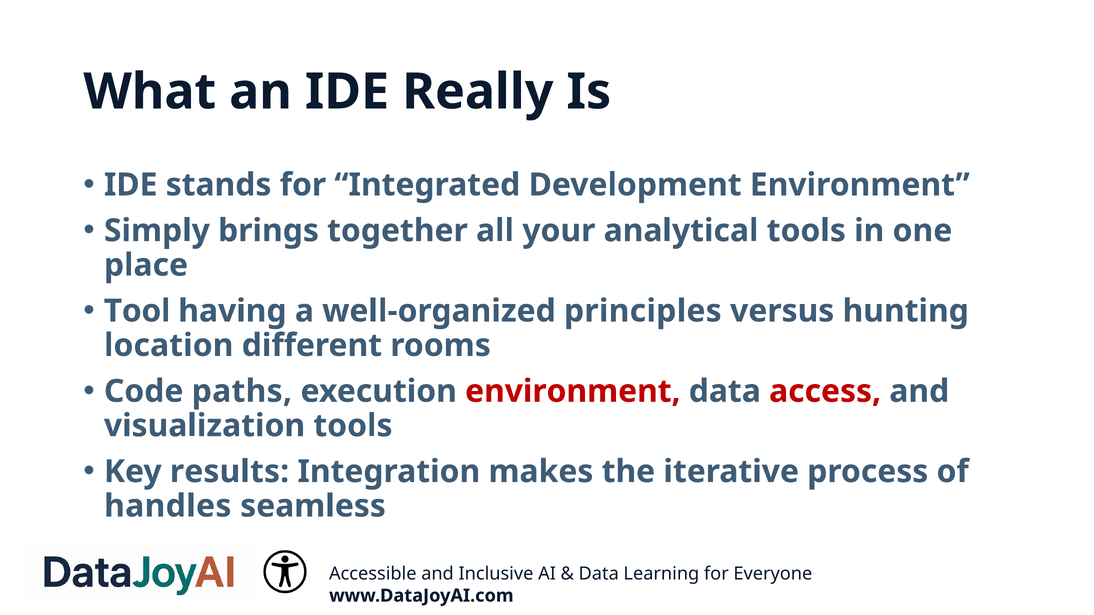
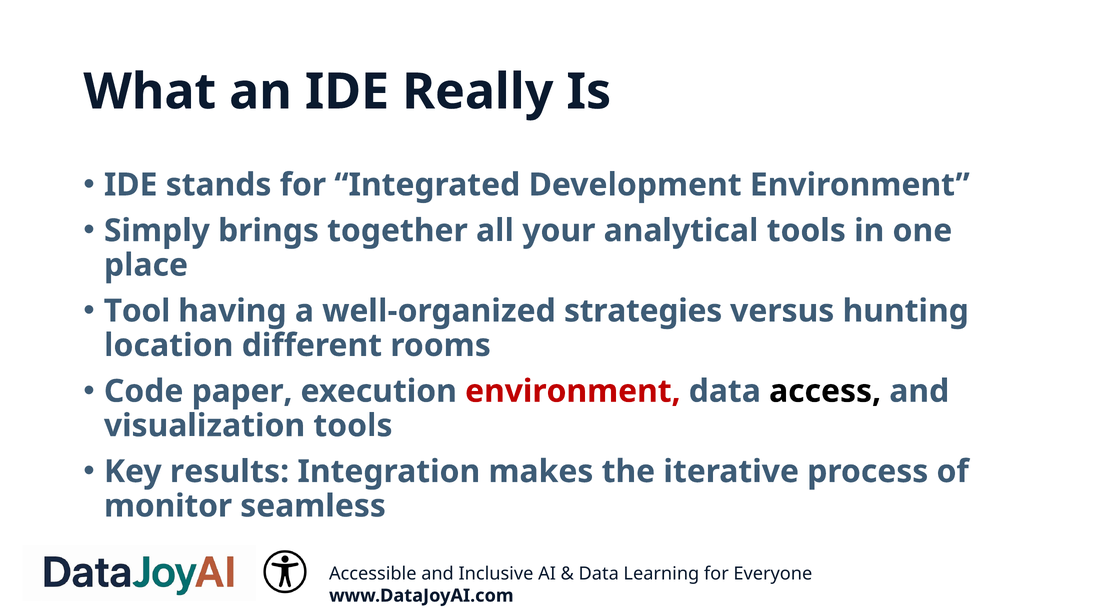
principles: principles -> strategies (643, 311)
paths: paths -> paper (242, 392)
access colour: red -> black (825, 392)
handles: handles -> monitor (168, 506)
